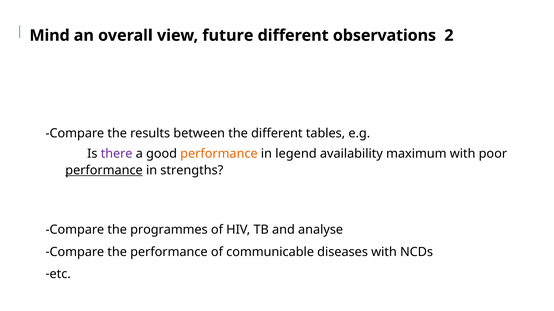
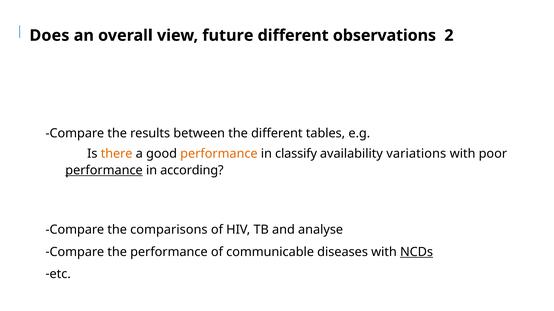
Mind: Mind -> Does (49, 36)
there colour: purple -> orange (117, 154)
legend: legend -> classify (296, 154)
maximum: maximum -> variations (416, 154)
strengths: strengths -> according (192, 171)
the programmes: programmes -> comparisons (169, 230)
NCDs underline: none -> present (417, 252)
